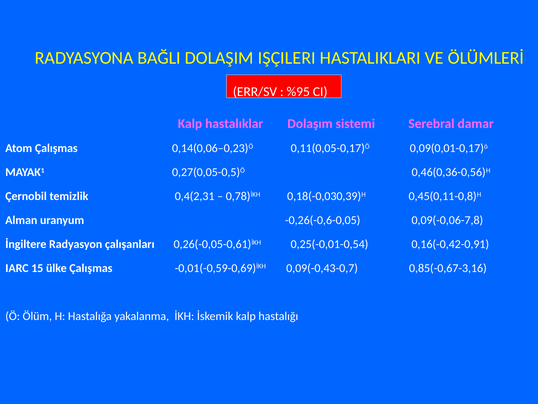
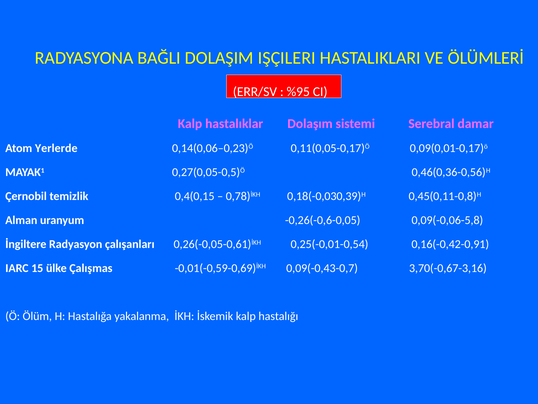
Atom Çalışmas: Çalışmas -> Yerlerde (56, 148)
0,4(2,31: 0,4(2,31 -> 0,4(0,15 (195, 196)
0,09(-0,06-7,8: 0,09(-0,06-7,8 -> 0,09(-0,06-5,8 (447, 220)
0,85(-0,67-3,16: 0,85(-0,67-3,16 -> 3,70(-0,67-3,16 (448, 268)
